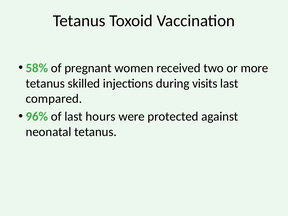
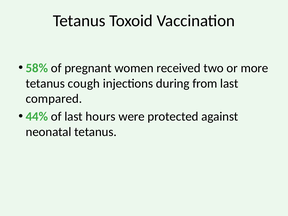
skilled: skilled -> cough (84, 83)
visits: visits -> from (205, 83)
96%: 96% -> 44% (37, 117)
